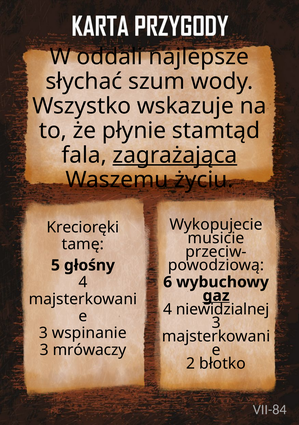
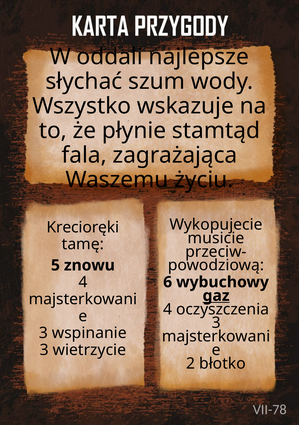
zagrażająca underline: present -> none (175, 155)
głośny: głośny -> znowu (89, 265)
niewidzialnej: niewidzialnej -> oczyszczenia (223, 309)
mrówaczy: mrówaczy -> wietrzycie (89, 350)
VII-84: VII-84 -> VII-78 (270, 409)
